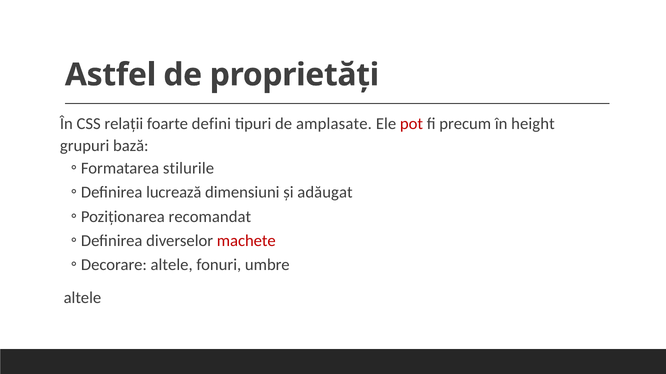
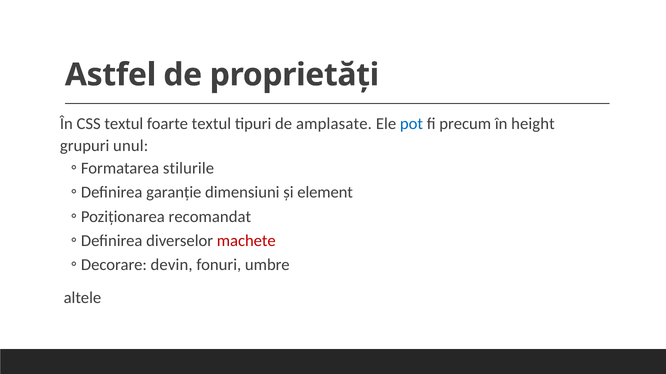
CSS relații: relații -> textul (124, 124)
foarte defini: defini -> textul (211, 124)
pot colour: red -> blue (412, 124)
bază: bază -> unul (131, 146)
lucrează: lucrează -> garanție (174, 193)
adăugat: adăugat -> element (325, 193)
altele: altele -> devin (172, 265)
